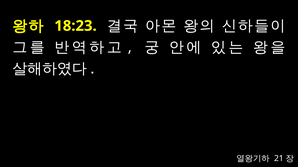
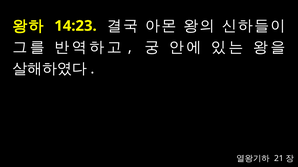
18:23: 18:23 -> 14:23 (75, 26)
